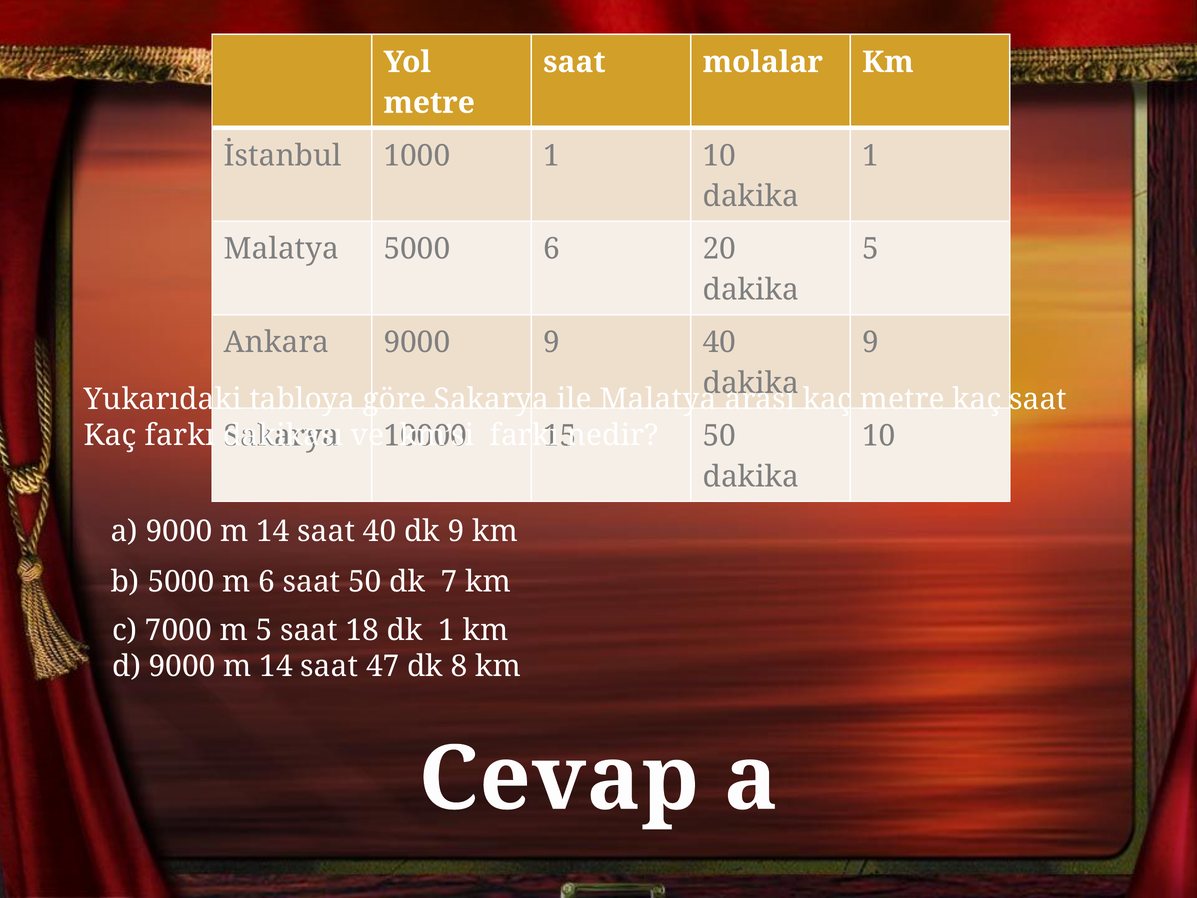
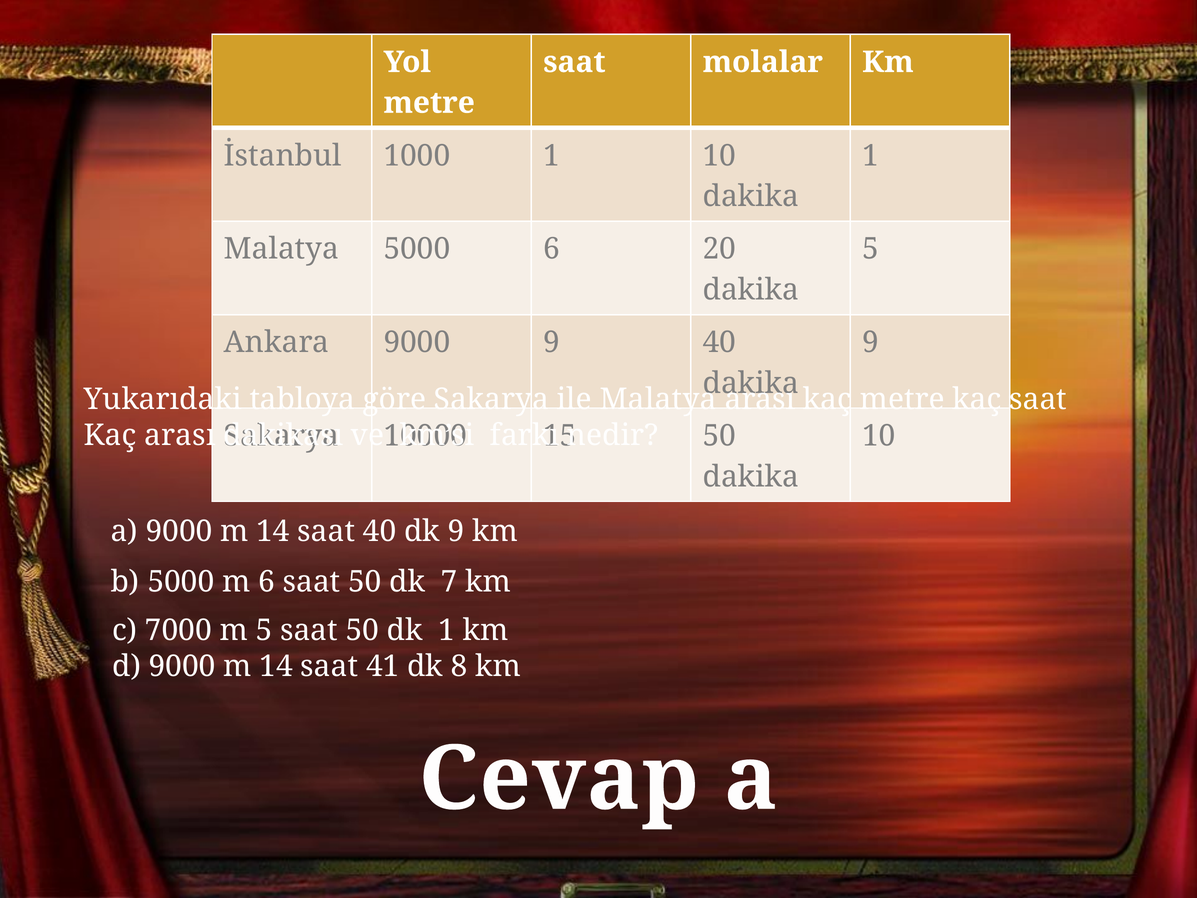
Kaç farkı: farkı -> arası (180, 435)
5 saat 18: 18 -> 50 (362, 630)
47: 47 -> 41 (383, 666)
